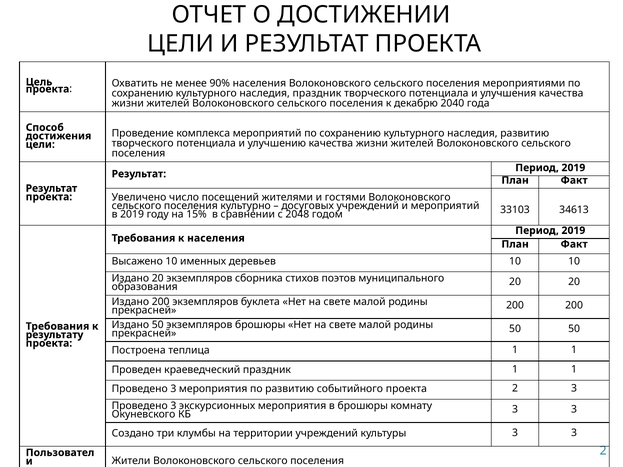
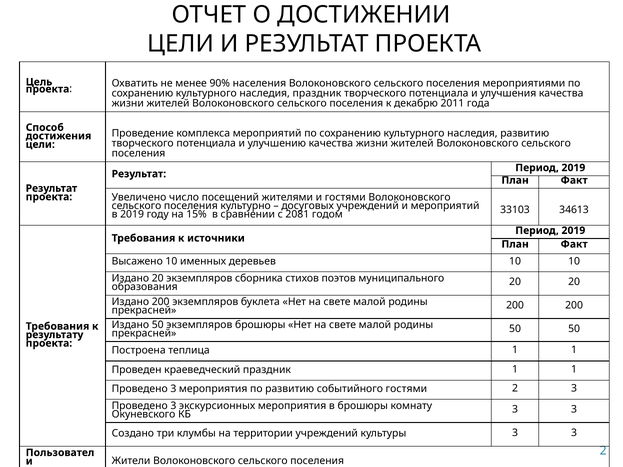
2040: 2040 -> 2011 (452, 103)
2048: 2048 -> 2081 (297, 214)
к населения: населения -> источники (216, 238)
событийного проекта: проекта -> гостями (406, 389)
